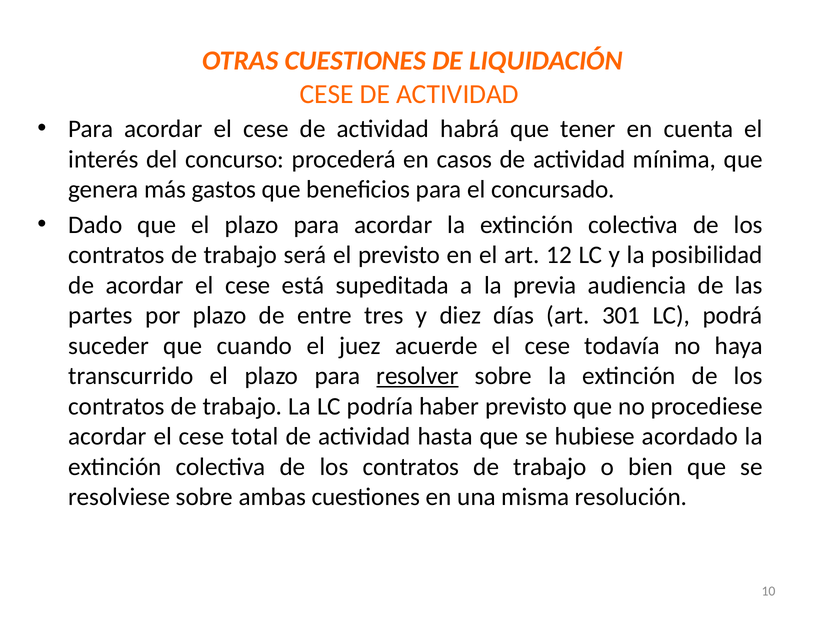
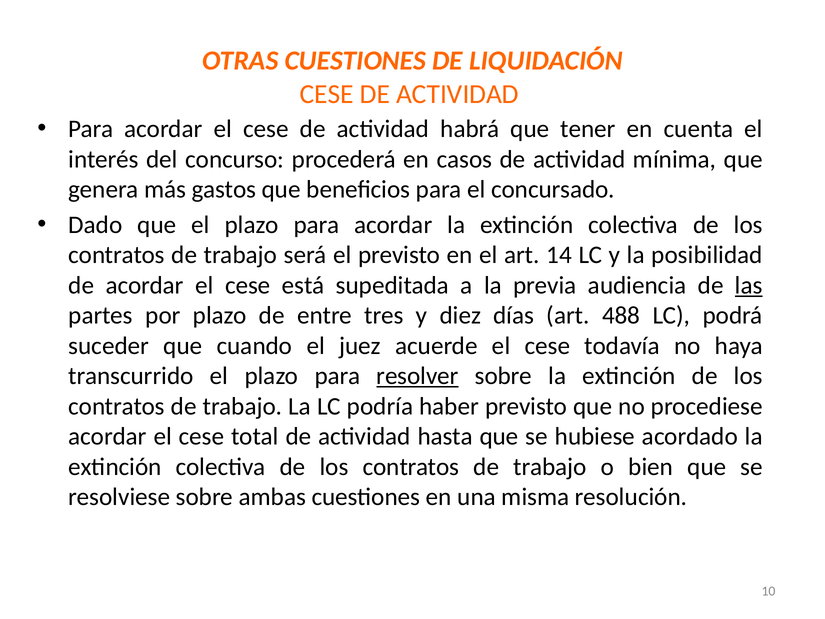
12: 12 -> 14 (559, 255)
las underline: none -> present (749, 285)
301: 301 -> 488 (621, 315)
